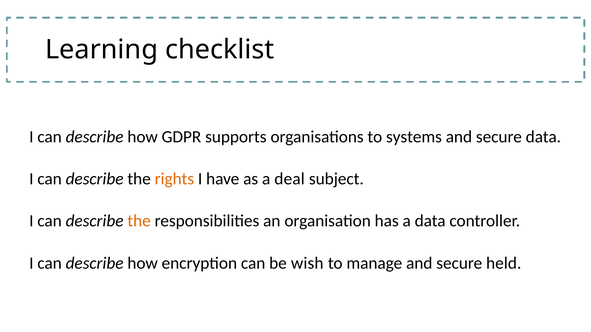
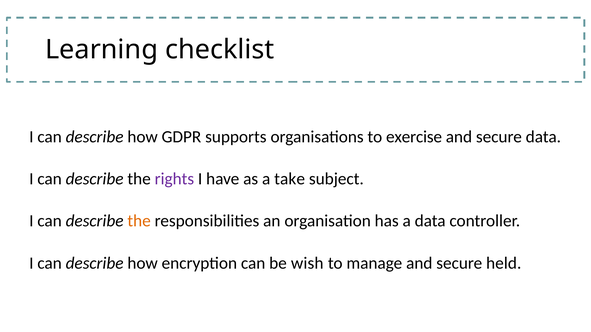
systems: systems -> exercise (414, 137)
rights colour: orange -> purple (174, 179)
deal: deal -> take (290, 179)
